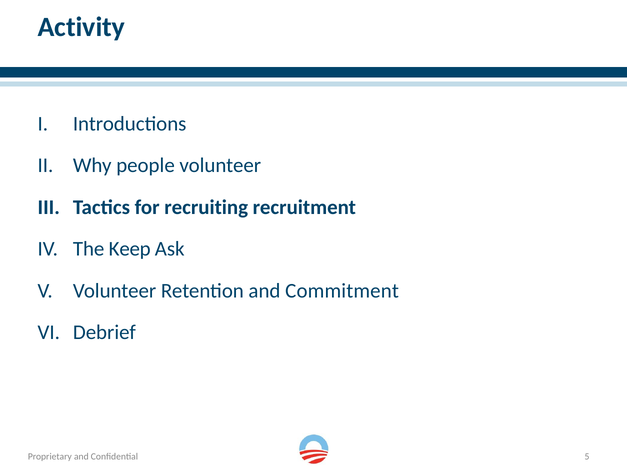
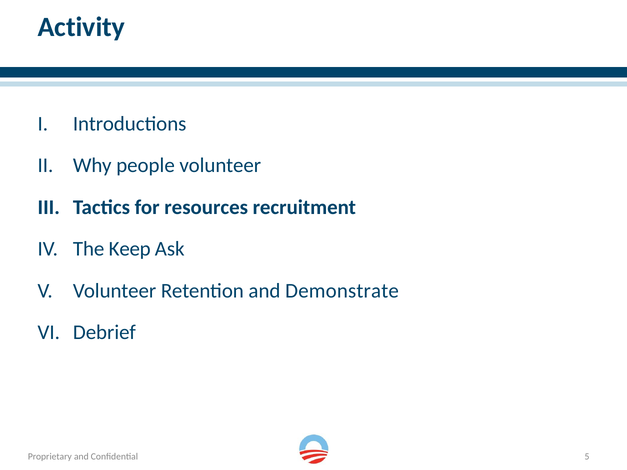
recruiting: recruiting -> resources (206, 207)
Commitment: Commitment -> Demonstrate (342, 291)
